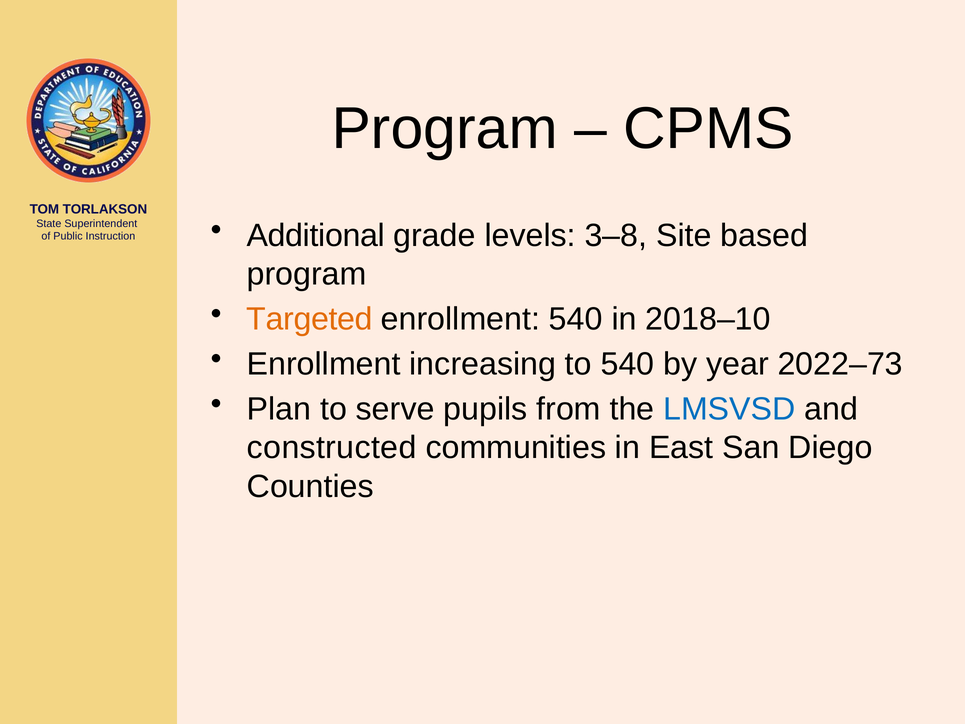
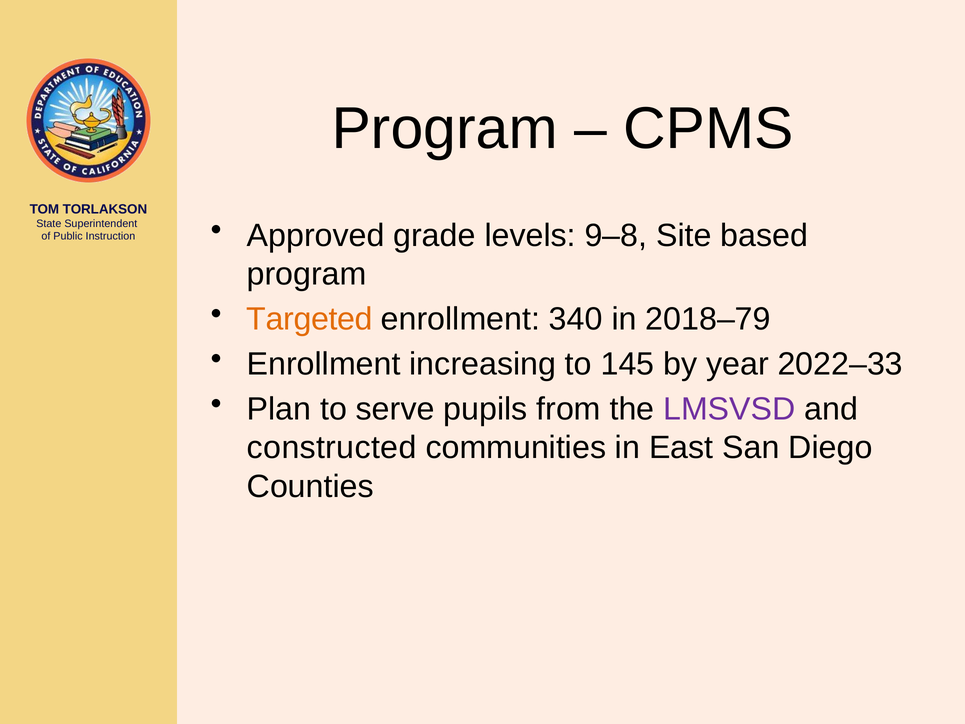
Additional: Additional -> Approved (316, 235)
3–8: 3–8 -> 9–8 (616, 235)
enrollment 540: 540 -> 340 (576, 319)
2018–10: 2018–10 -> 2018–79 (708, 319)
to 540: 540 -> 145 (628, 364)
2022–73: 2022–73 -> 2022–33 (840, 364)
LMSVSD colour: blue -> purple (729, 409)
